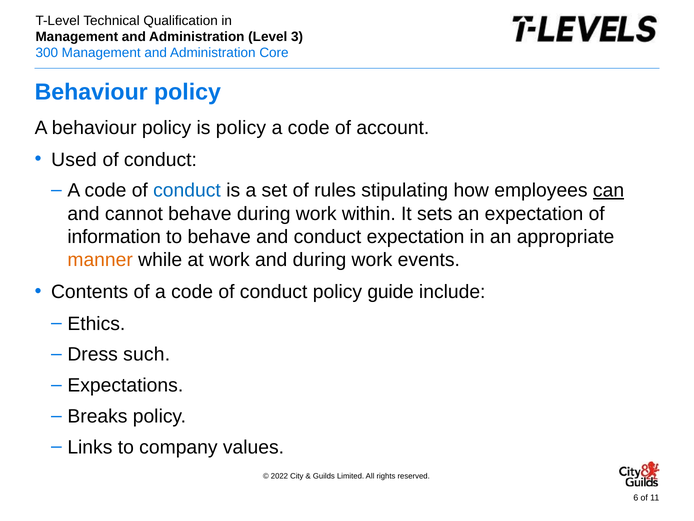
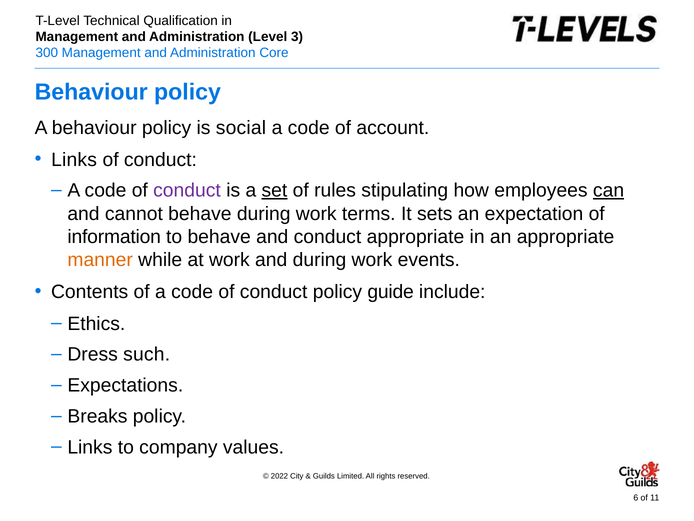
is policy: policy -> social (241, 128)
Used: Used -> Links (74, 159)
conduct colour: blue -> purple (187, 190)
set underline: none -> present (274, 190)
within: within -> terms (369, 213)
conduct expectation: expectation -> appropriate (415, 237)
